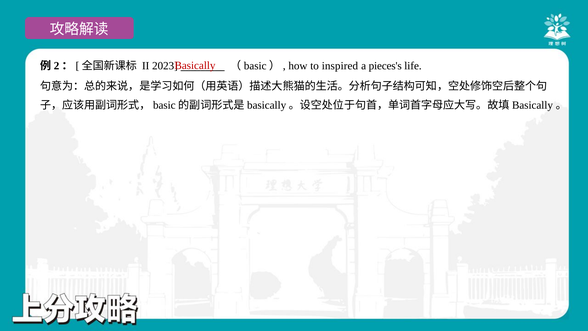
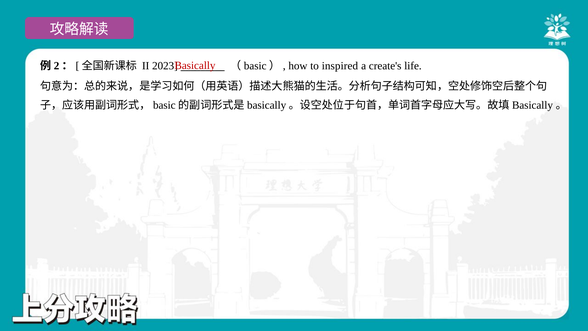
pieces's: pieces's -> create's (385, 66)
